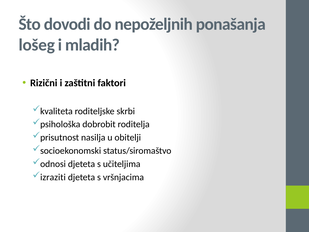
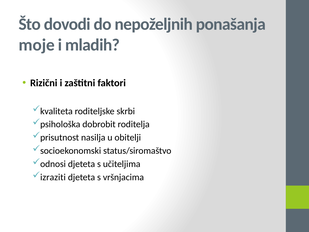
lošeg: lošeg -> moje (37, 45)
